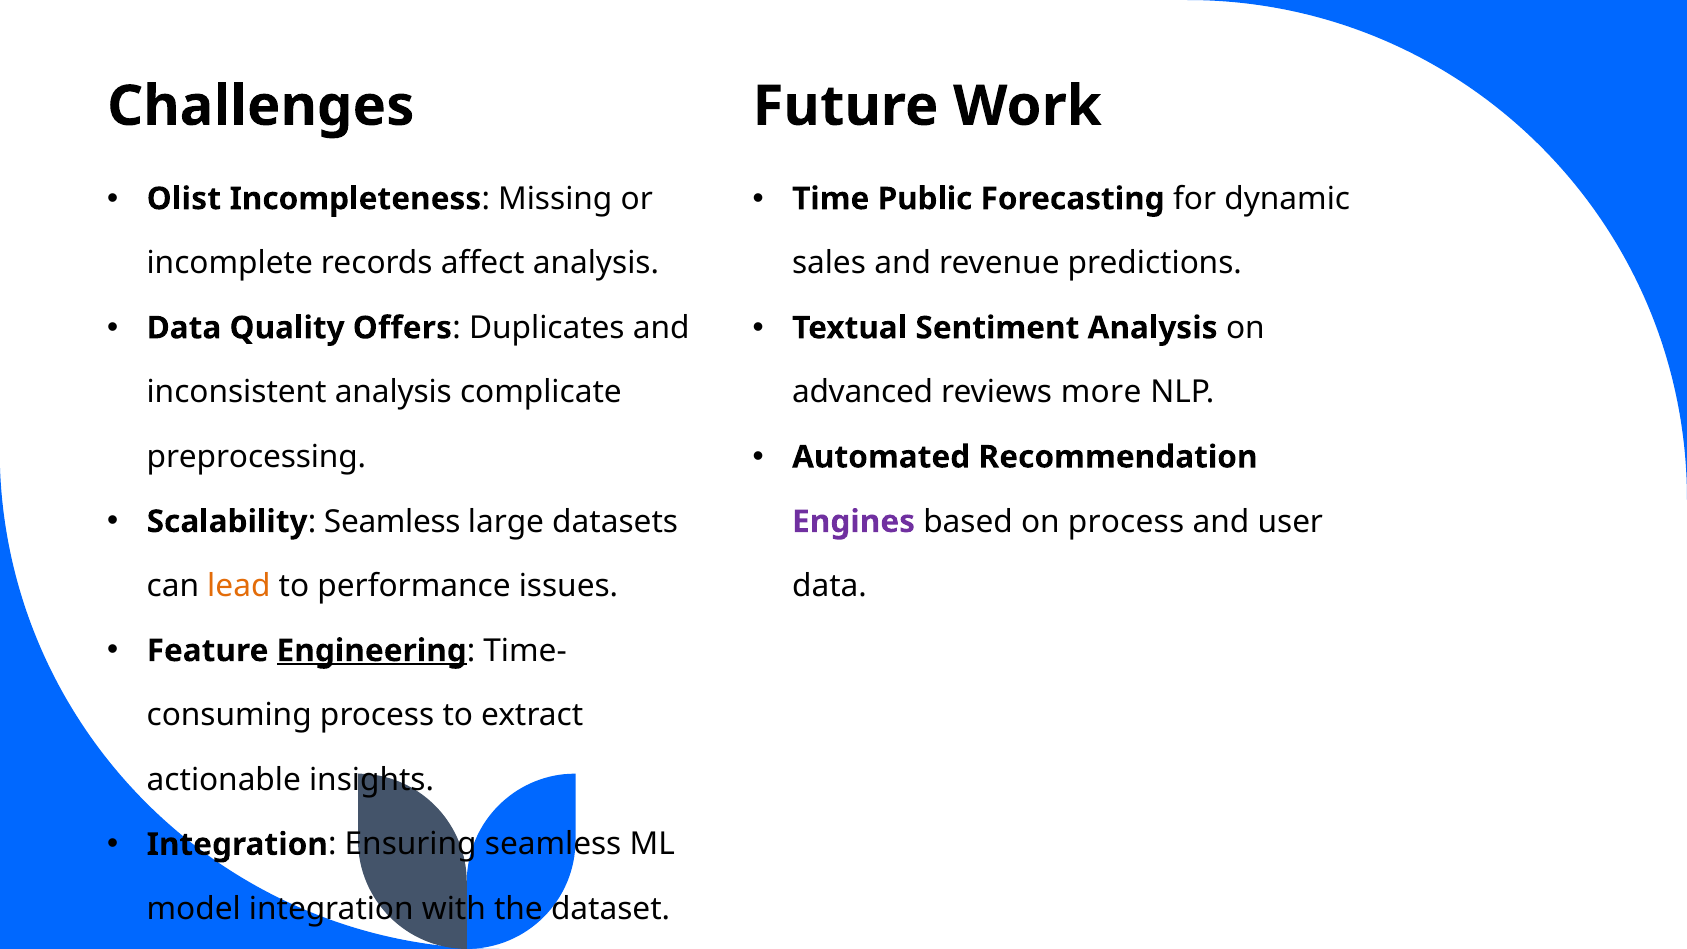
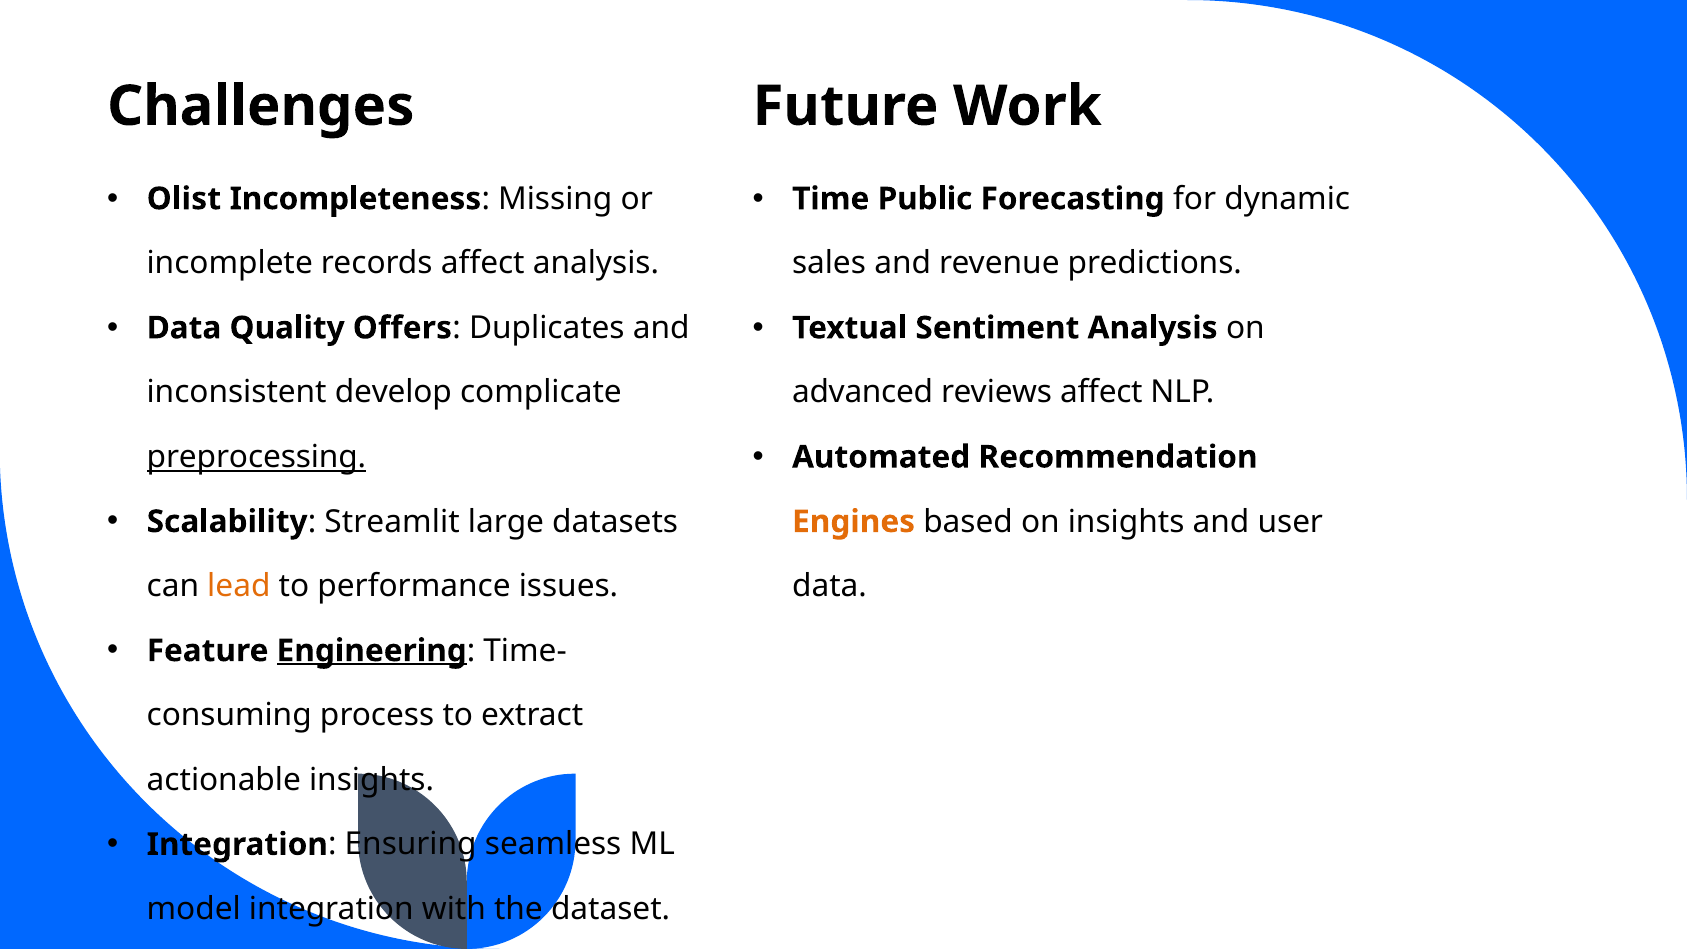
inconsistent analysis: analysis -> develop (393, 392)
reviews more: more -> affect (1101, 392)
preprocessing underline: none -> present (256, 457)
Seamless: Seamless -> Streamlit (392, 522)
Engines colour: purple -> orange (854, 522)
on process: process -> insights (1126, 522)
